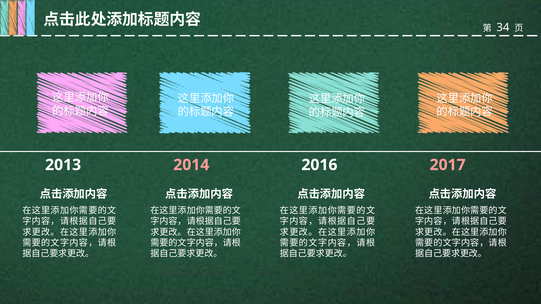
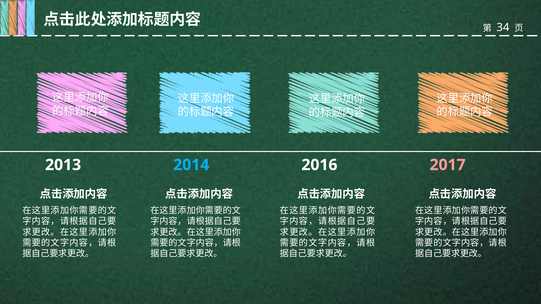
2014 colour: pink -> light blue (191, 165)
